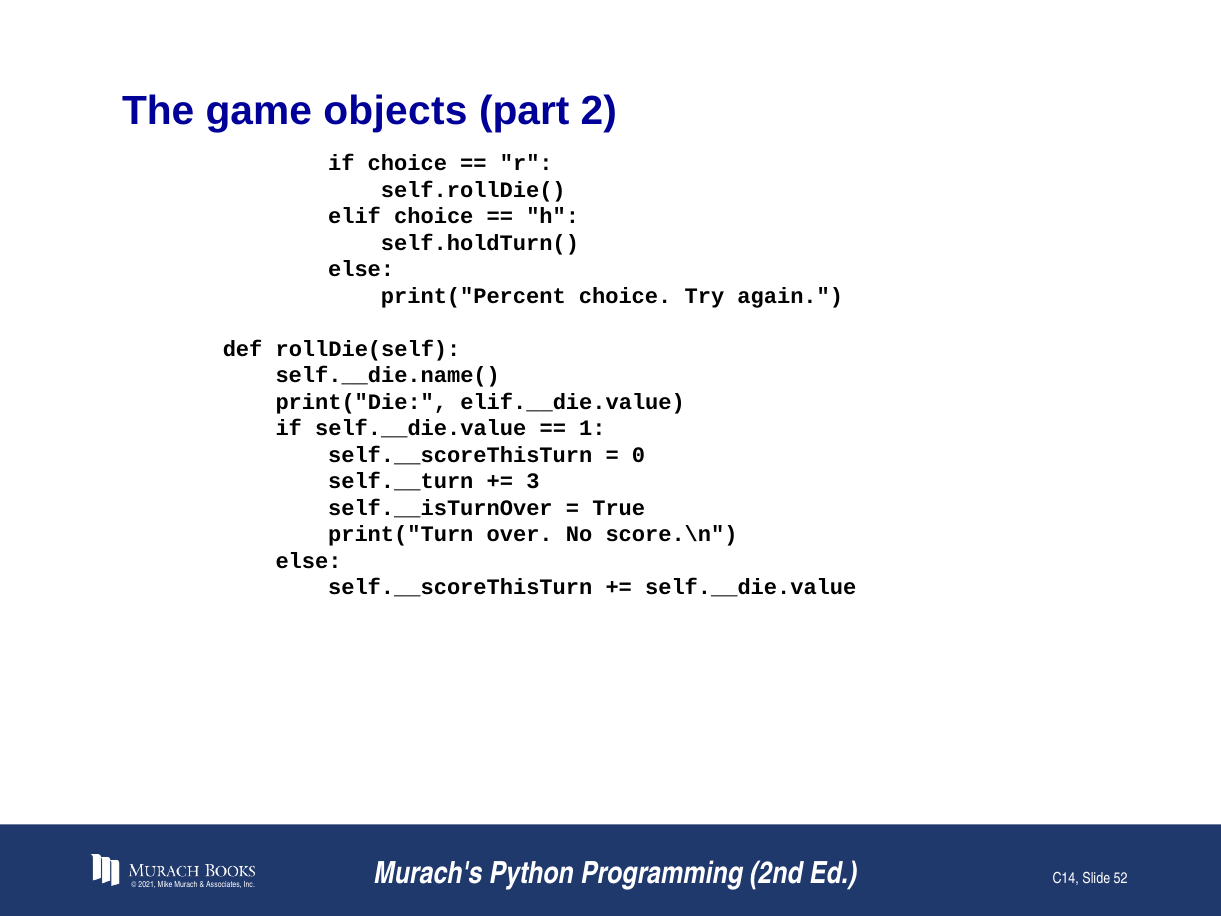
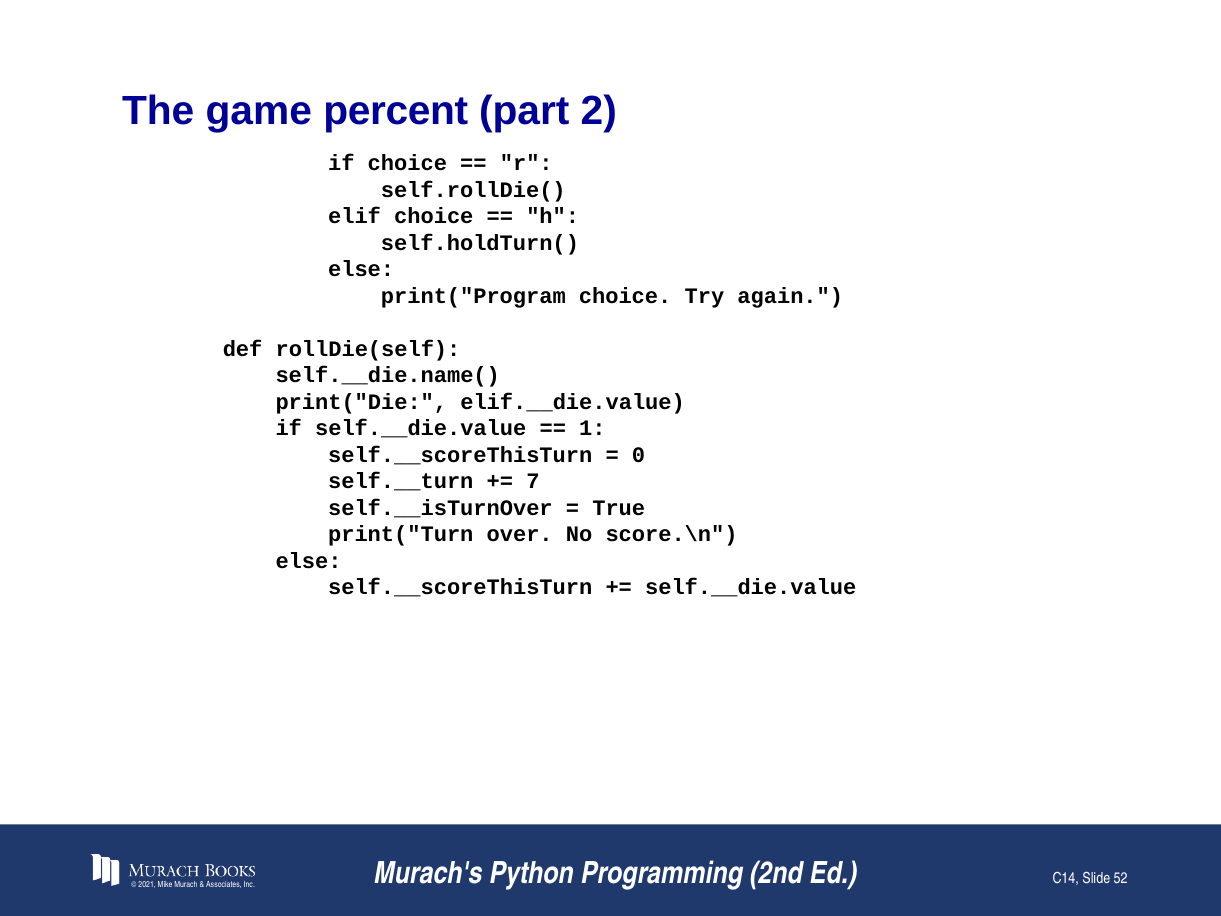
objects: objects -> percent (396, 111)
print("Percent: print("Percent -> print("Program (473, 296)
3: 3 -> 7 (533, 481)
